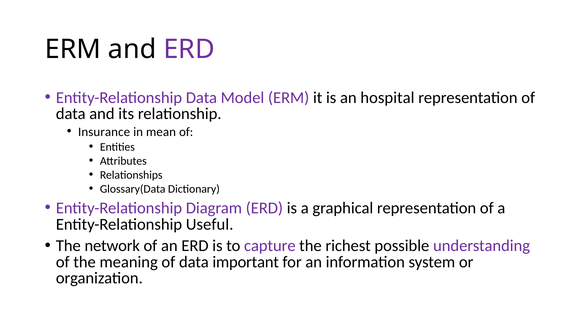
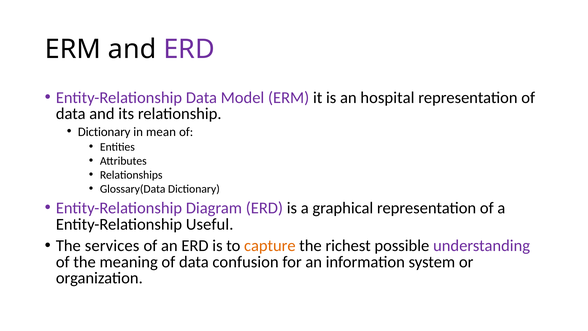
Insurance: Insurance -> Dictionary (104, 132)
network: network -> services (112, 246)
capture colour: purple -> orange (270, 246)
important: important -> confusion (246, 262)
